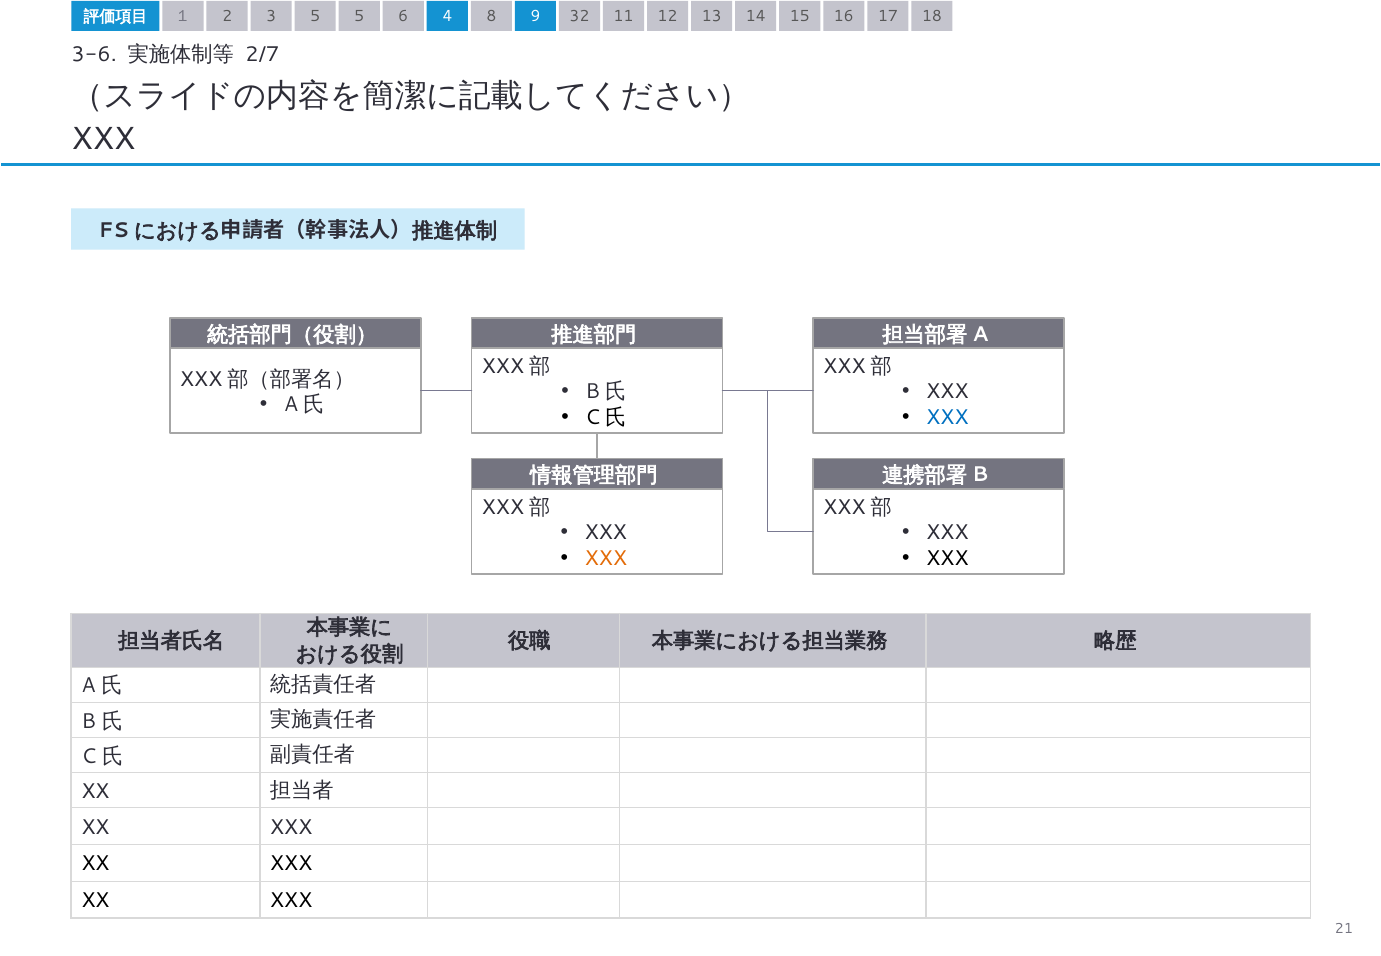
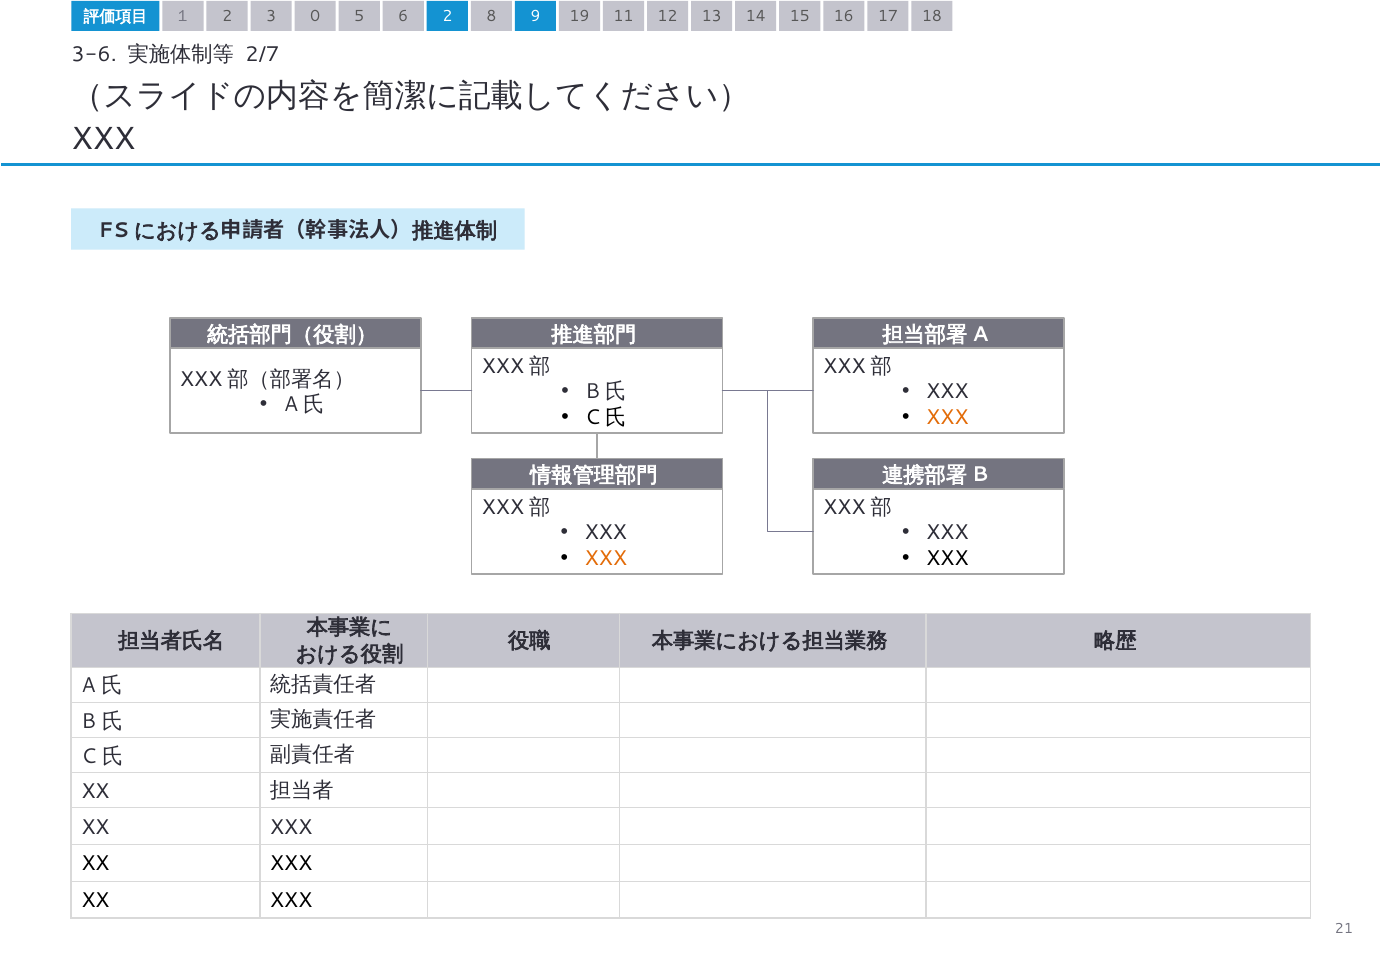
3 5: 5 -> 0 (315, 16)
6 4: 4 -> 2 (447, 16)
32: 32 -> 19 (579, 16)
XXX colour: blue -> orange (947, 417)
